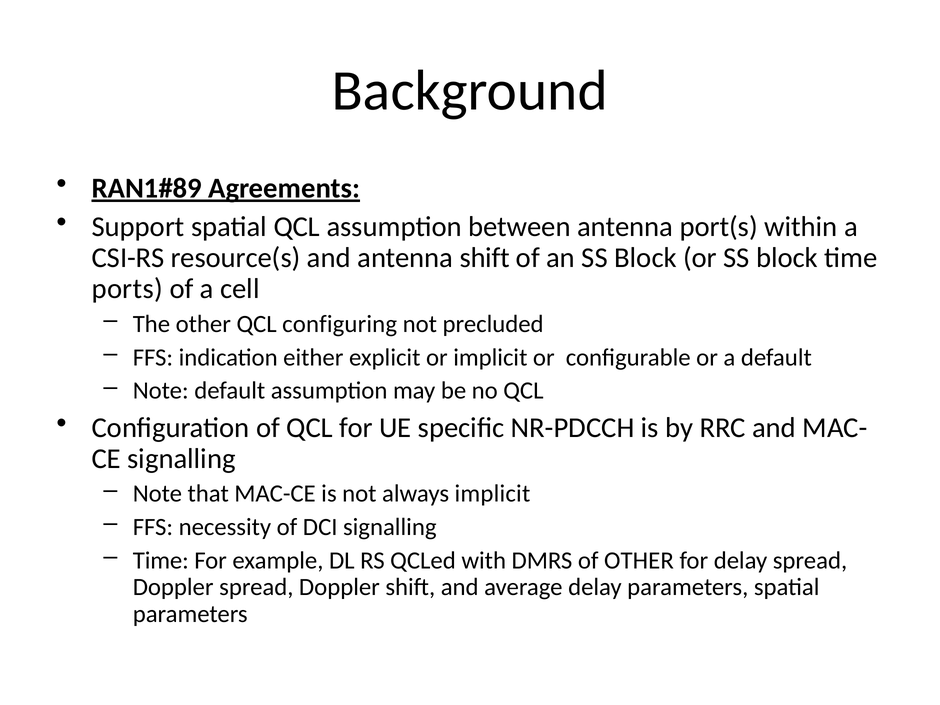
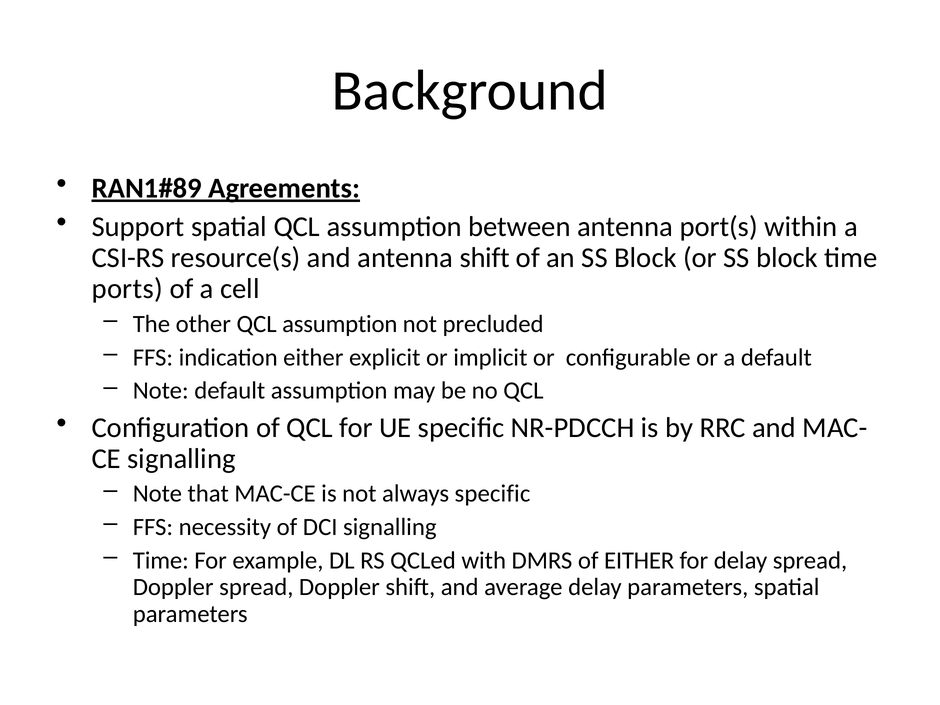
other QCL configuring: configuring -> assumption (340, 324)
always implicit: implicit -> specific (492, 494)
of OTHER: OTHER -> EITHER (639, 560)
